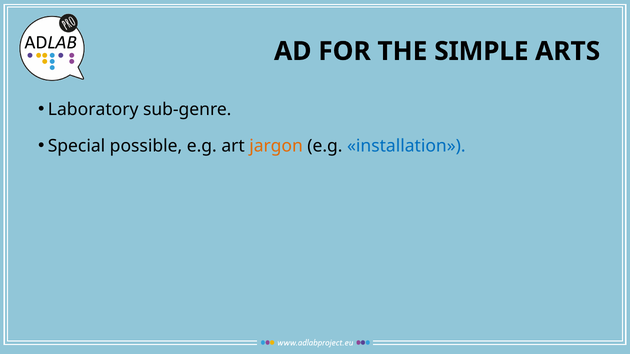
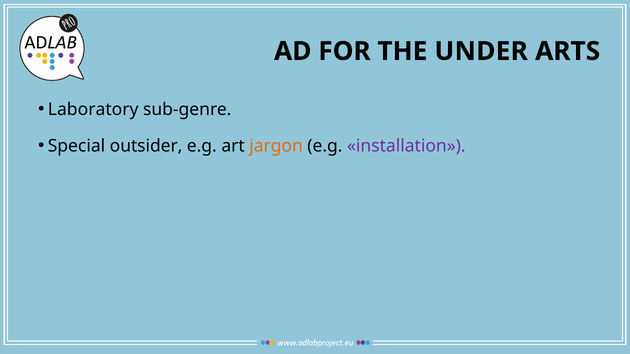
SIMPLE: SIMPLE -> UNDER (481, 51)
possible: possible -> outsider (146, 146)
installation colour: blue -> purple (406, 146)
